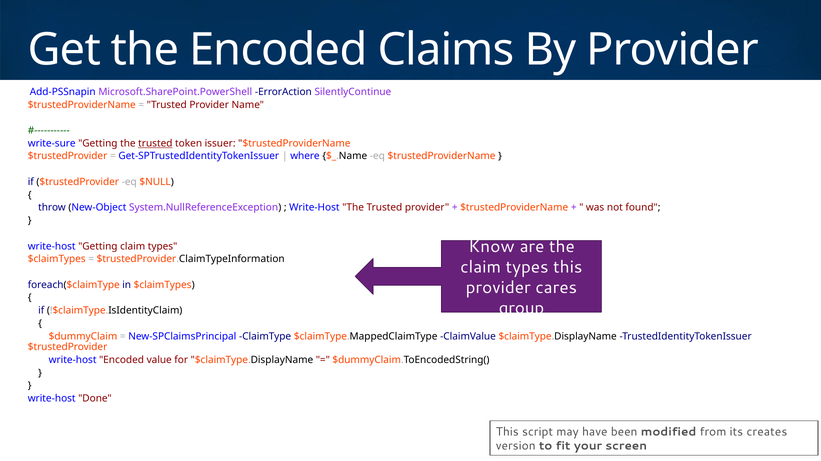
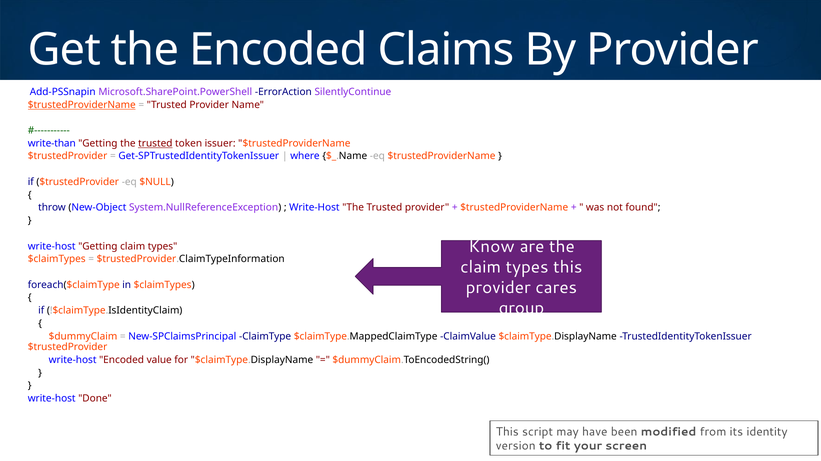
$trustedProviderName underline: none -> present (82, 105)
write-sure: write-sure -> write-than (52, 144)
creates: creates -> identity (767, 432)
